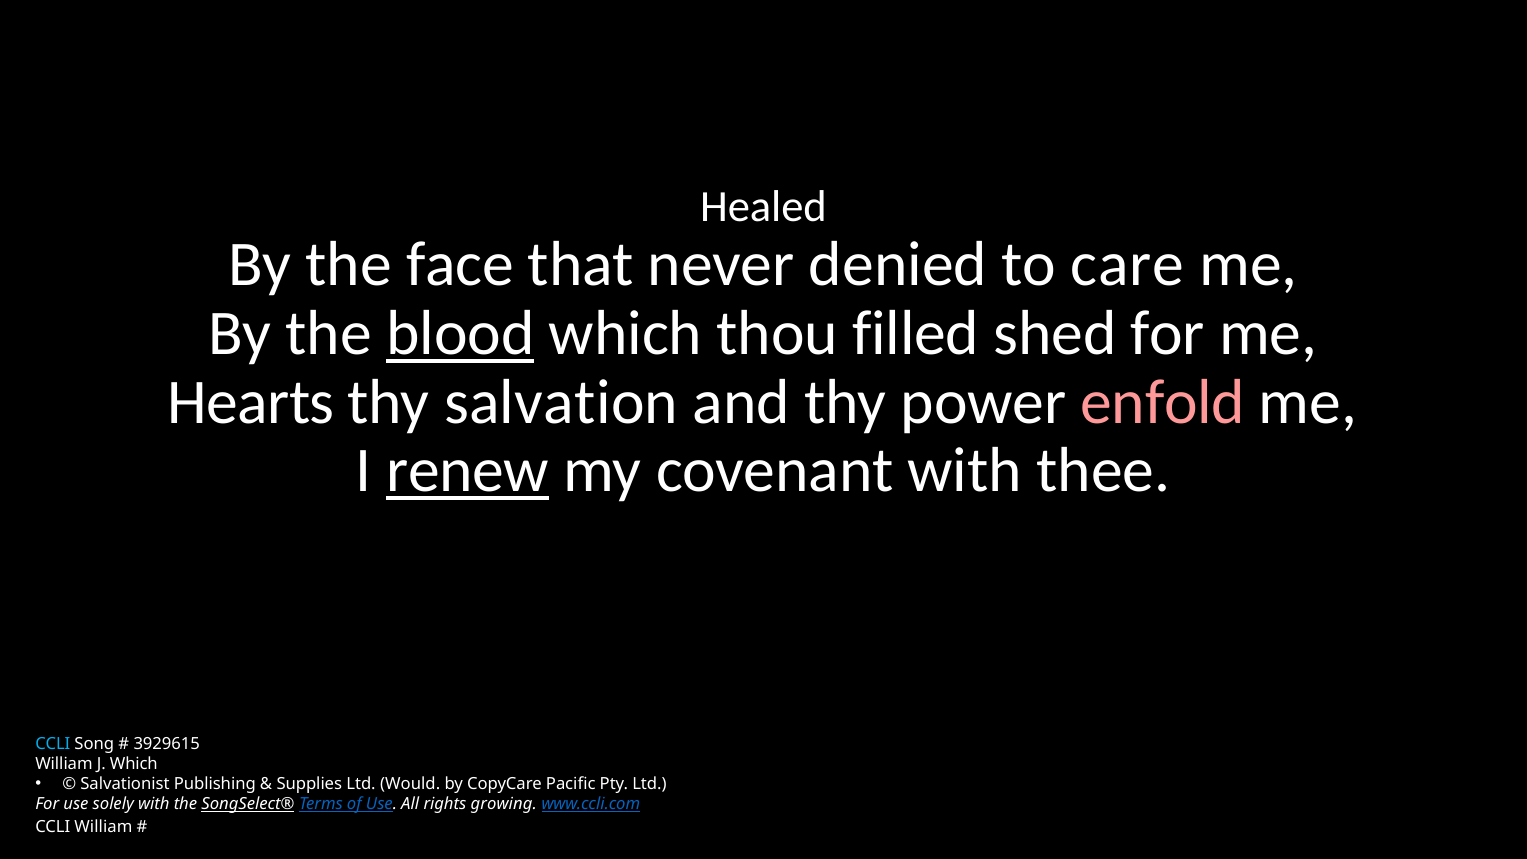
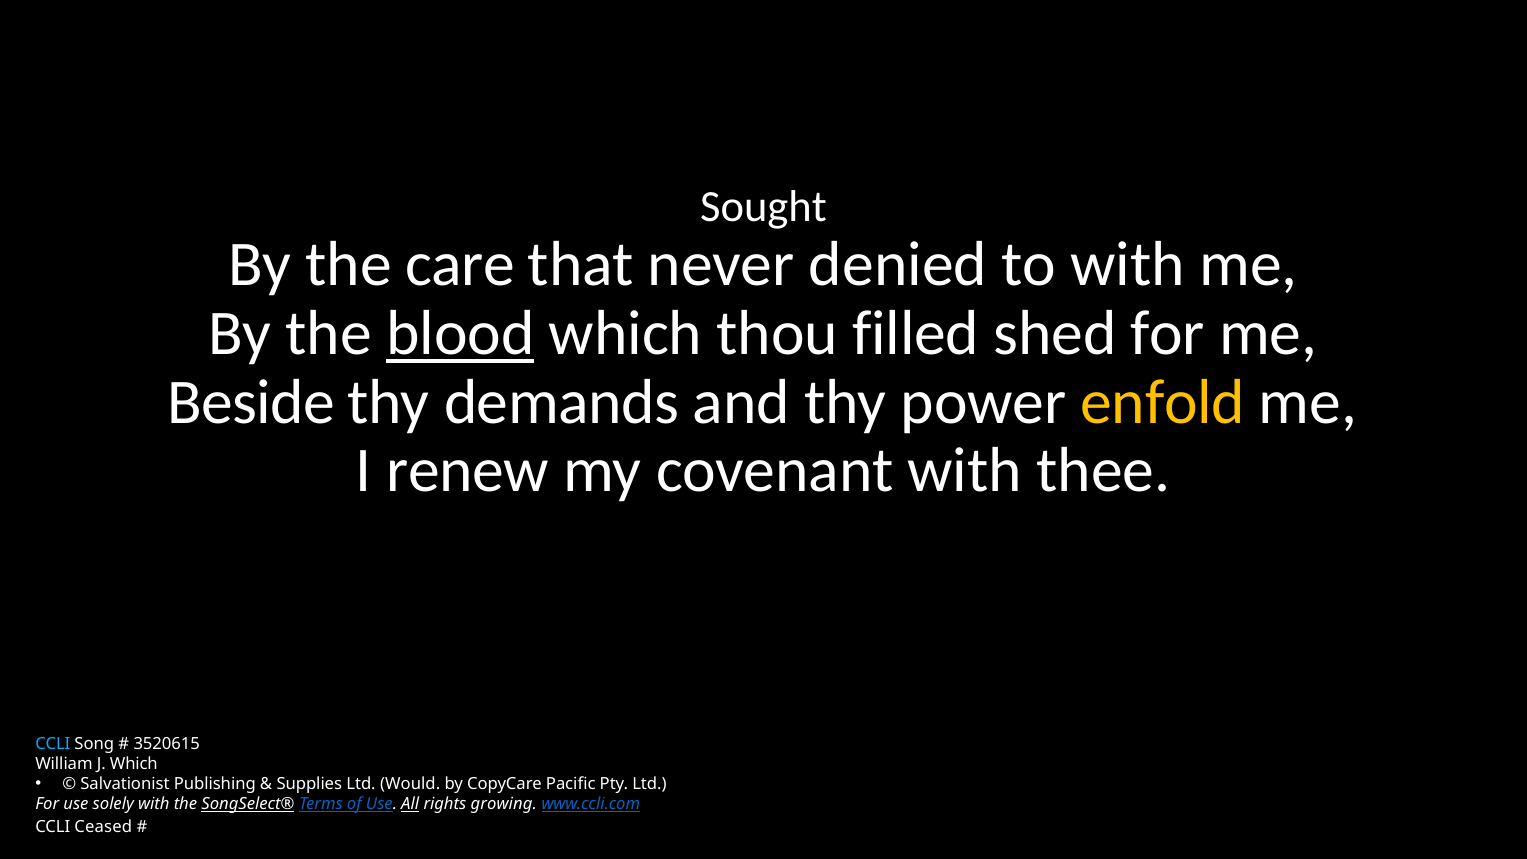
Healed: Healed -> Sought (763, 207)
face: face -> care (460, 265)
to care: care -> with (1128, 265)
Hearts: Hearts -> Beside (251, 402)
salvation: salvation -> demands (562, 402)
enfold colour: pink -> yellow (1163, 402)
renew underline: present -> none (468, 471)
3929615: 3929615 -> 3520615 (167, 744)
All underline: none -> present (410, 804)
CCLI William: William -> Ceased (103, 826)
